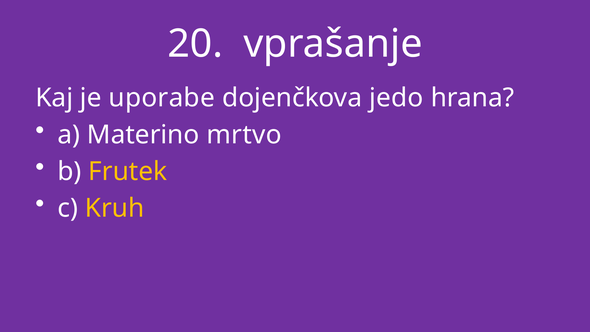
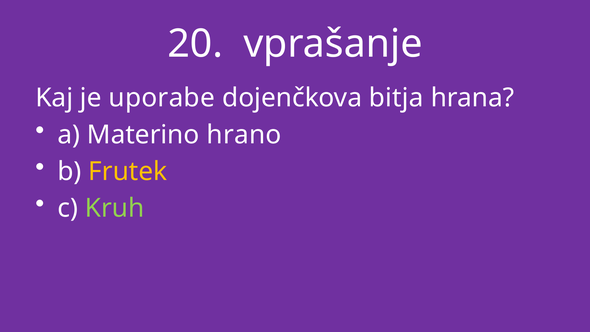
jedo: jedo -> bitja (396, 98)
mrtvo: mrtvo -> hrano (244, 135)
Kruh colour: yellow -> light green (115, 208)
